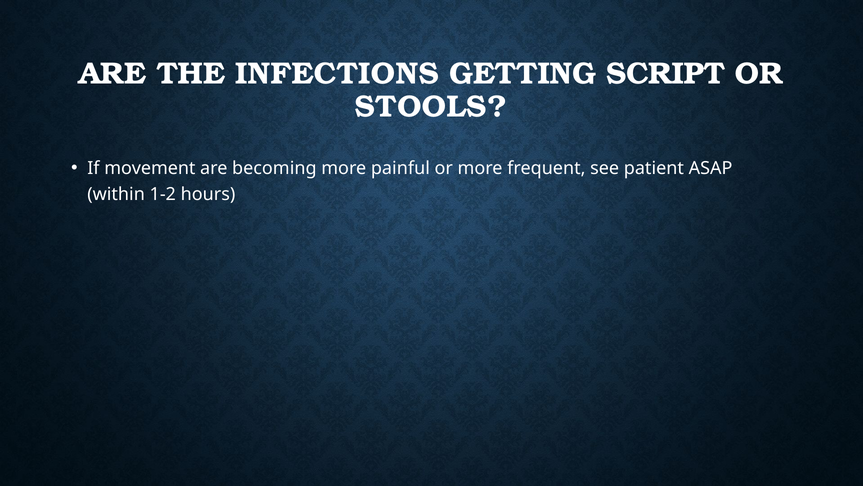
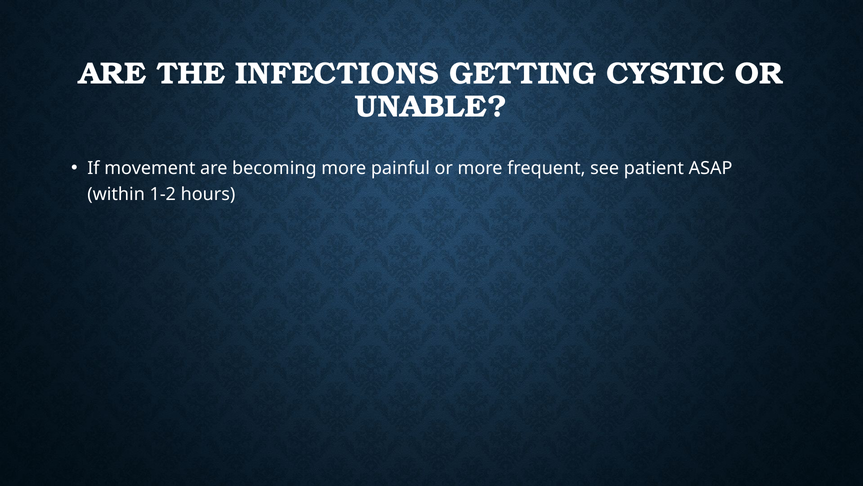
SCRIPT: SCRIPT -> CYSTIC (666, 73)
STOOLS: STOOLS -> UNABLE (431, 106)
